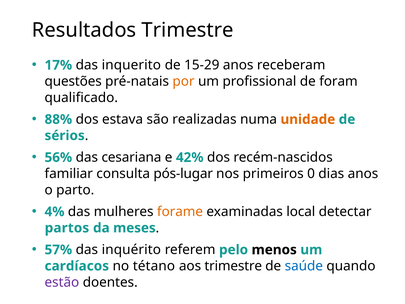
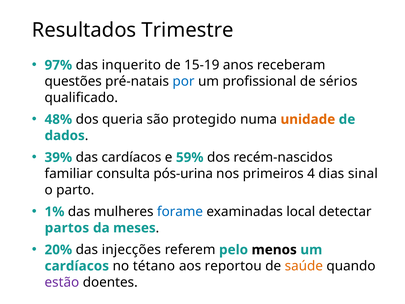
17%: 17% -> 97% (58, 65)
15-29: 15-29 -> 15-19 (202, 65)
por colour: orange -> blue (184, 81)
foram: foram -> sérios (338, 81)
88%: 88% -> 48% (58, 119)
estava: estava -> queria (123, 119)
realizadas: realizadas -> protegido (204, 119)
sérios: sérios -> dados (65, 136)
56%: 56% -> 39% (58, 157)
das cesariana: cesariana -> cardíacos (131, 157)
42%: 42% -> 59% (190, 157)
pós-lugar: pós-lugar -> pós-urina (183, 174)
0: 0 -> 4 (311, 174)
dias anos: anos -> sinal (363, 174)
4%: 4% -> 1% (54, 212)
forame colour: orange -> blue (180, 212)
57%: 57% -> 20% (58, 250)
inquérito: inquérito -> injecções (131, 250)
aos trimestre: trimestre -> reportou (233, 266)
saúde colour: blue -> orange (304, 266)
